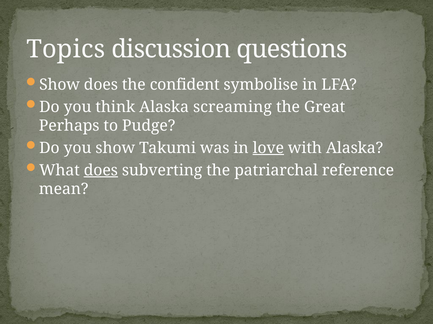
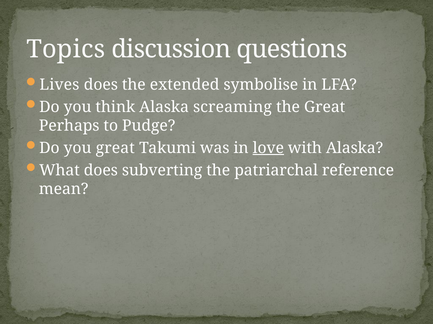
Show: Show -> Lives (59, 85)
confident: confident -> extended (185, 85)
you show: show -> great (115, 148)
does underline: present -> none (101, 171)
